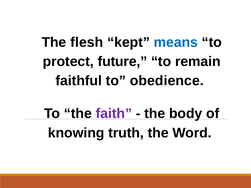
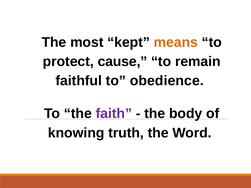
flesh: flesh -> most (87, 42)
means colour: blue -> orange (176, 42)
future: future -> cause (122, 62)
